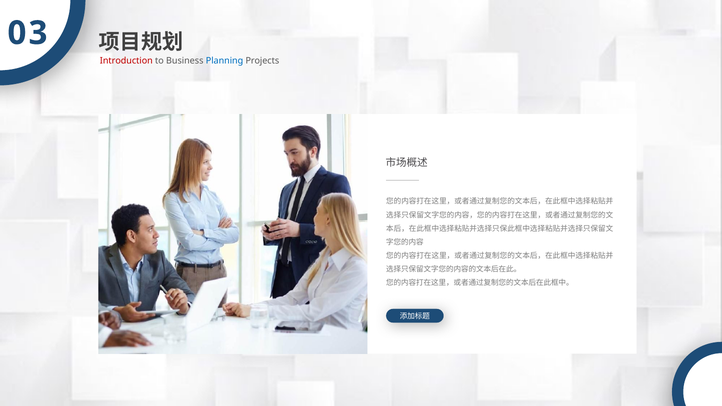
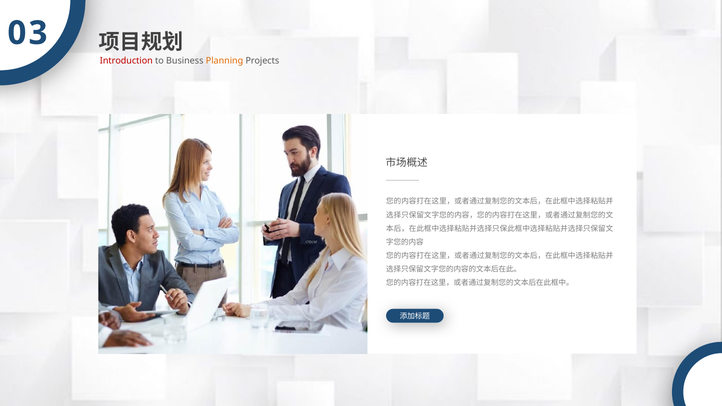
Planning colour: blue -> orange (224, 61)
